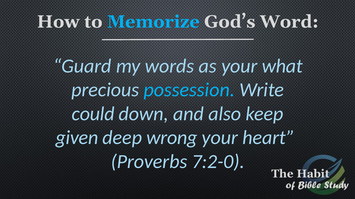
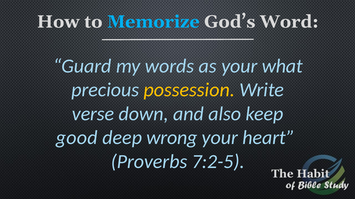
possession colour: light blue -> yellow (189, 90)
could: could -> verse (93, 114)
given: given -> good (77, 138)
7:2-0: 7:2-0 -> 7:2-5 (218, 162)
